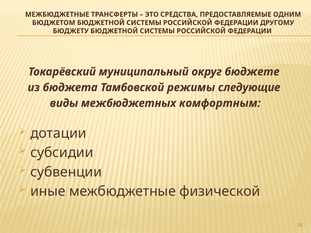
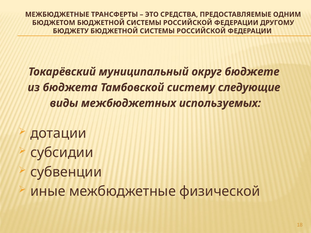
режимы: режимы -> систему (191, 88)
комфортным: комфортным -> используемых (220, 103)
